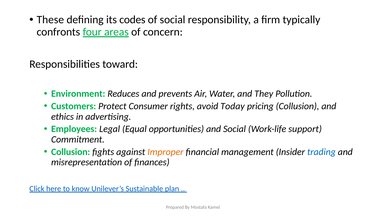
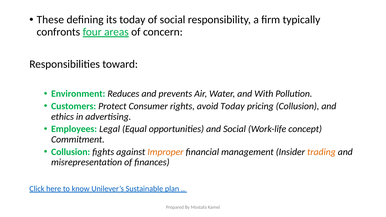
its codes: codes -> today (132, 20)
They: They -> With (264, 94)
support: support -> concept (305, 129)
trading colour: blue -> orange (321, 152)
